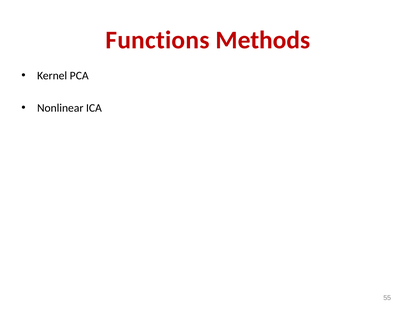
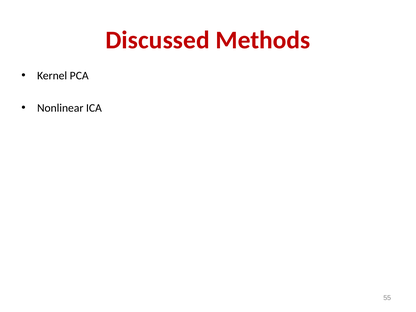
Functions: Functions -> Discussed (158, 40)
